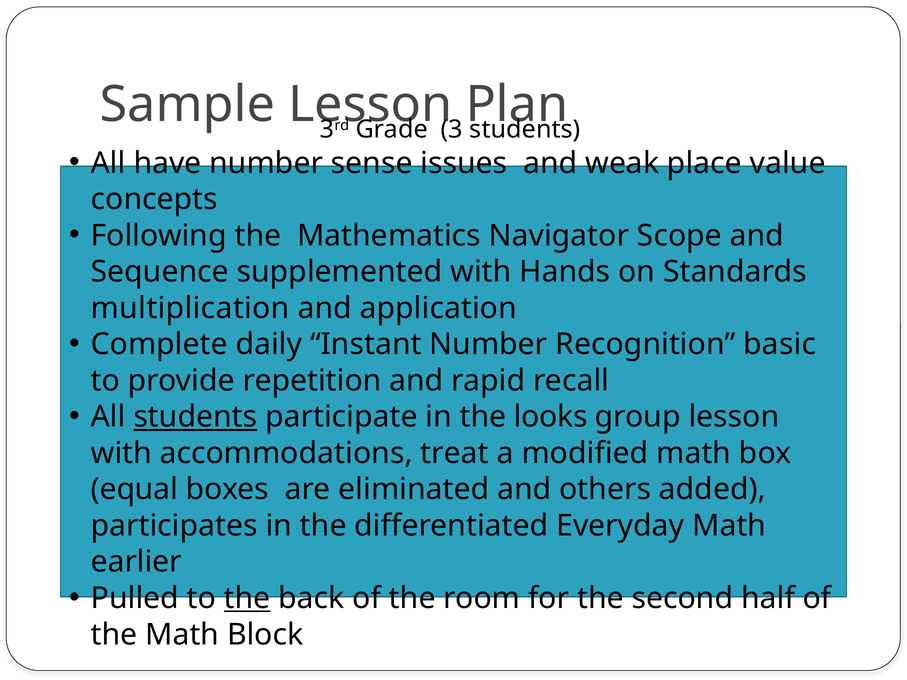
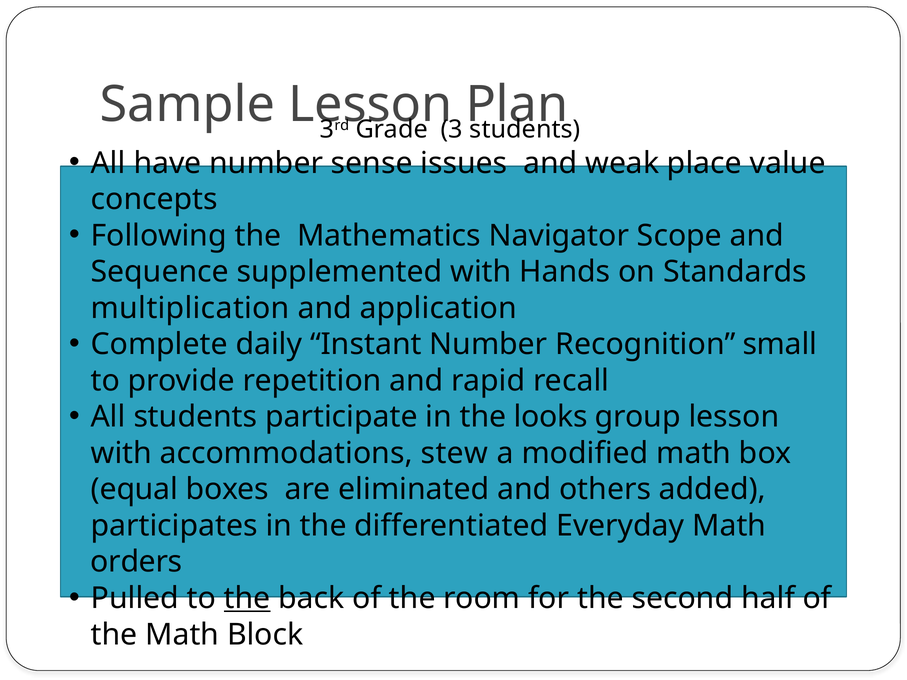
basic: basic -> small (780, 345)
students underline: present -> none (195, 417)
treat: treat -> stew (455, 453)
earlier: earlier -> orders (136, 562)
